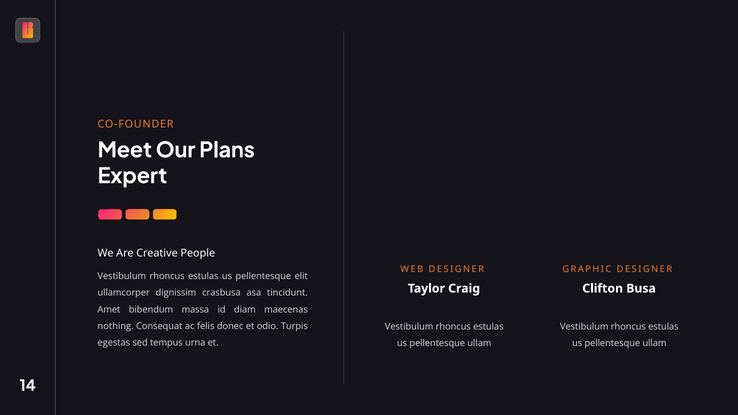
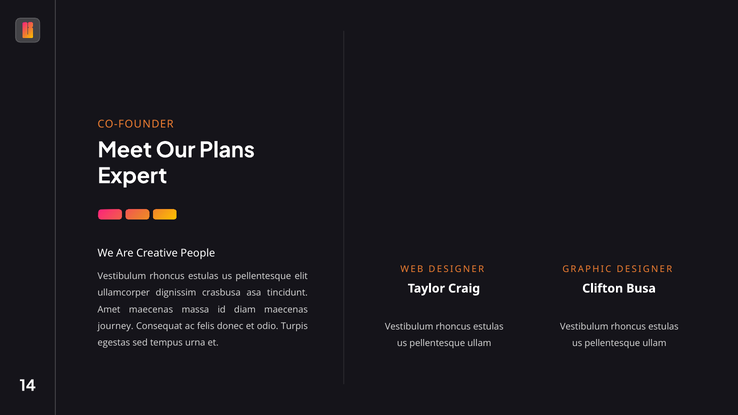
Amet bibendum: bibendum -> maecenas (151, 310)
nothing: nothing -> journey (116, 326)
